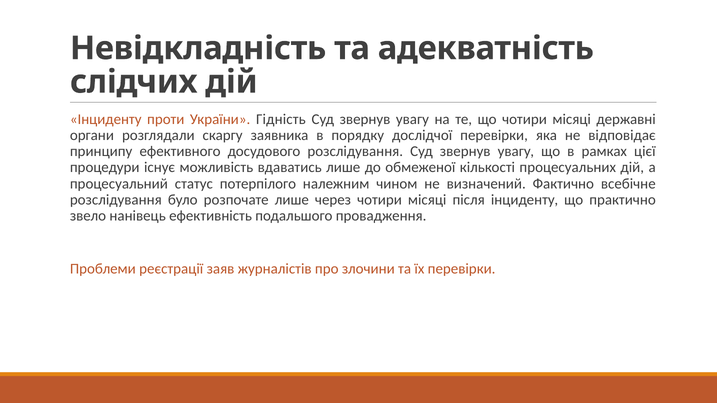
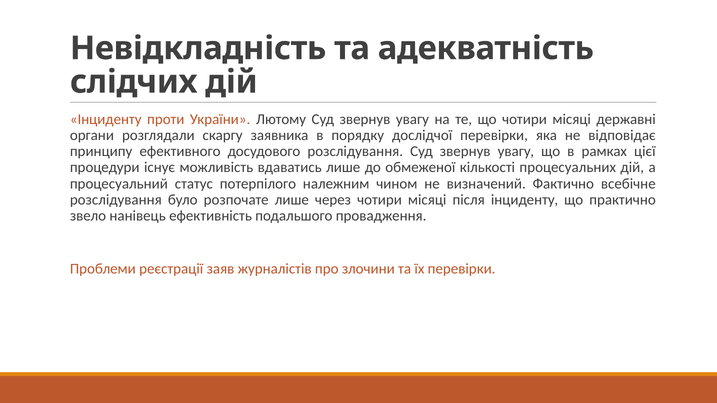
Гідність: Гідність -> Лютому (281, 119)
